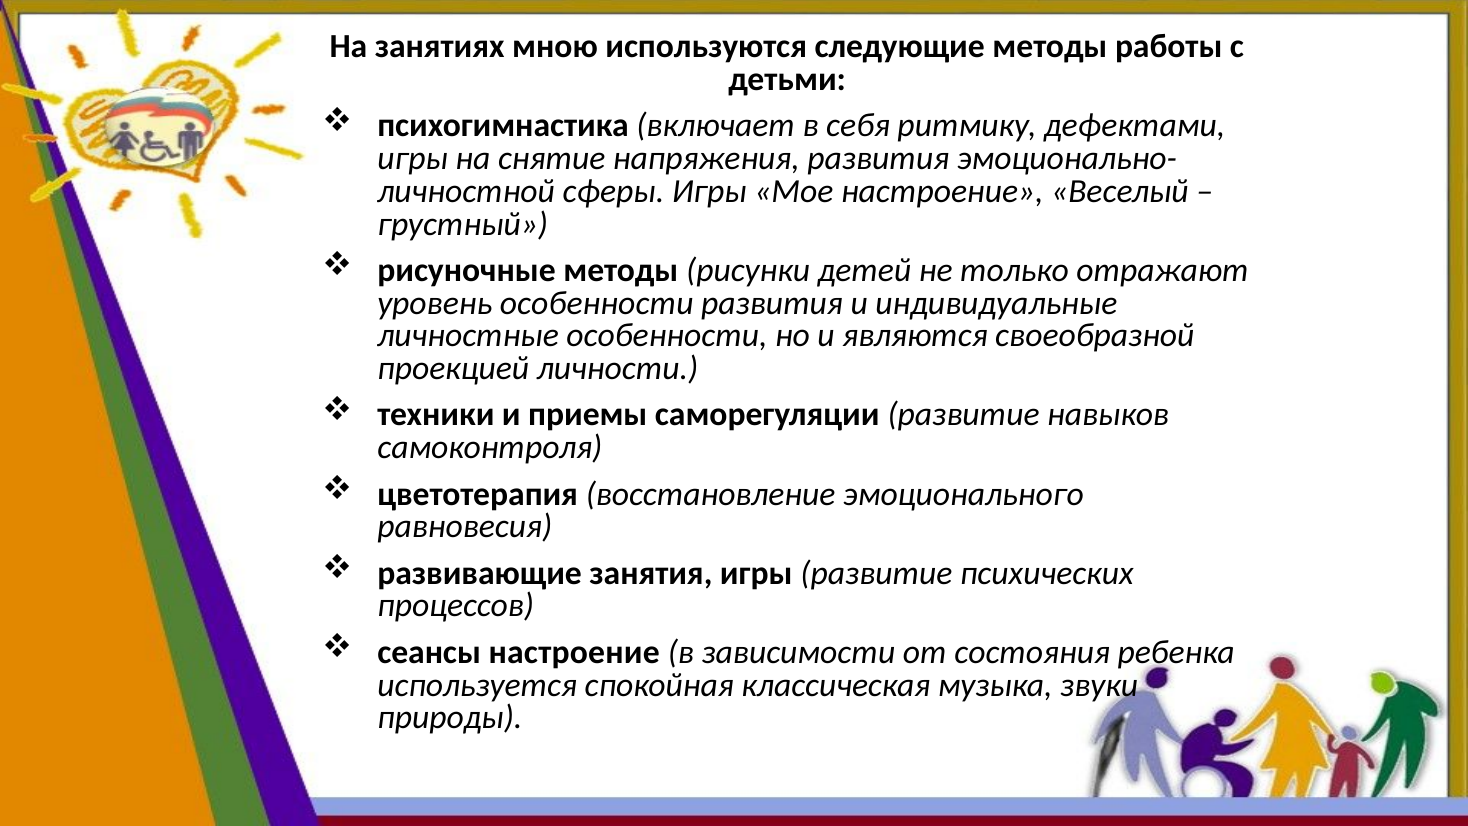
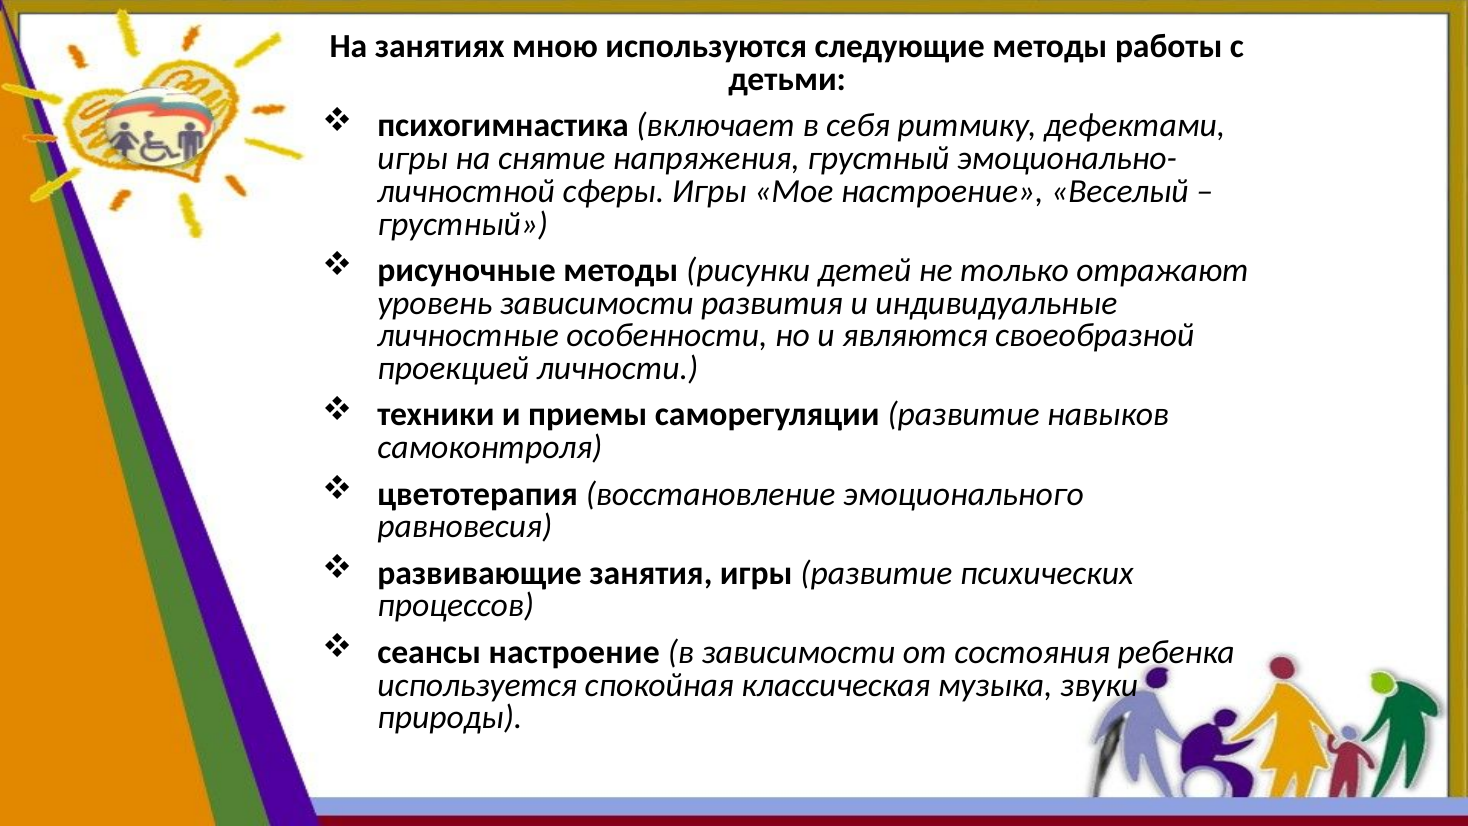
напряжения развития: развития -> грустный (878, 158)
уровень особенности: особенности -> зависимости (597, 303)
